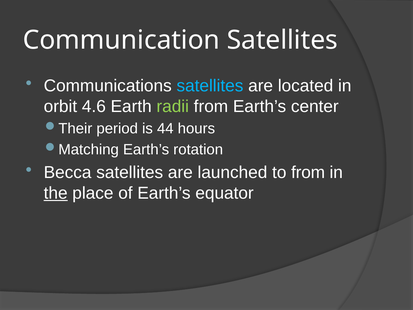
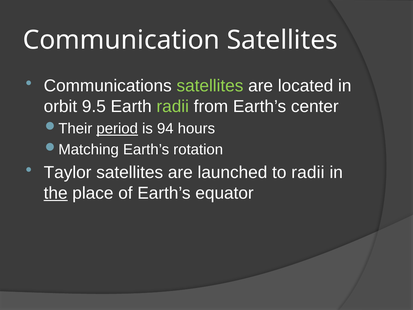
satellites colour: light blue -> light green (210, 86)
4.6: 4.6 -> 9.5 (94, 106)
period underline: none -> present (117, 129)
44: 44 -> 94 (165, 129)
Becca: Becca -> Taylor (68, 172)
to from: from -> radii (308, 172)
